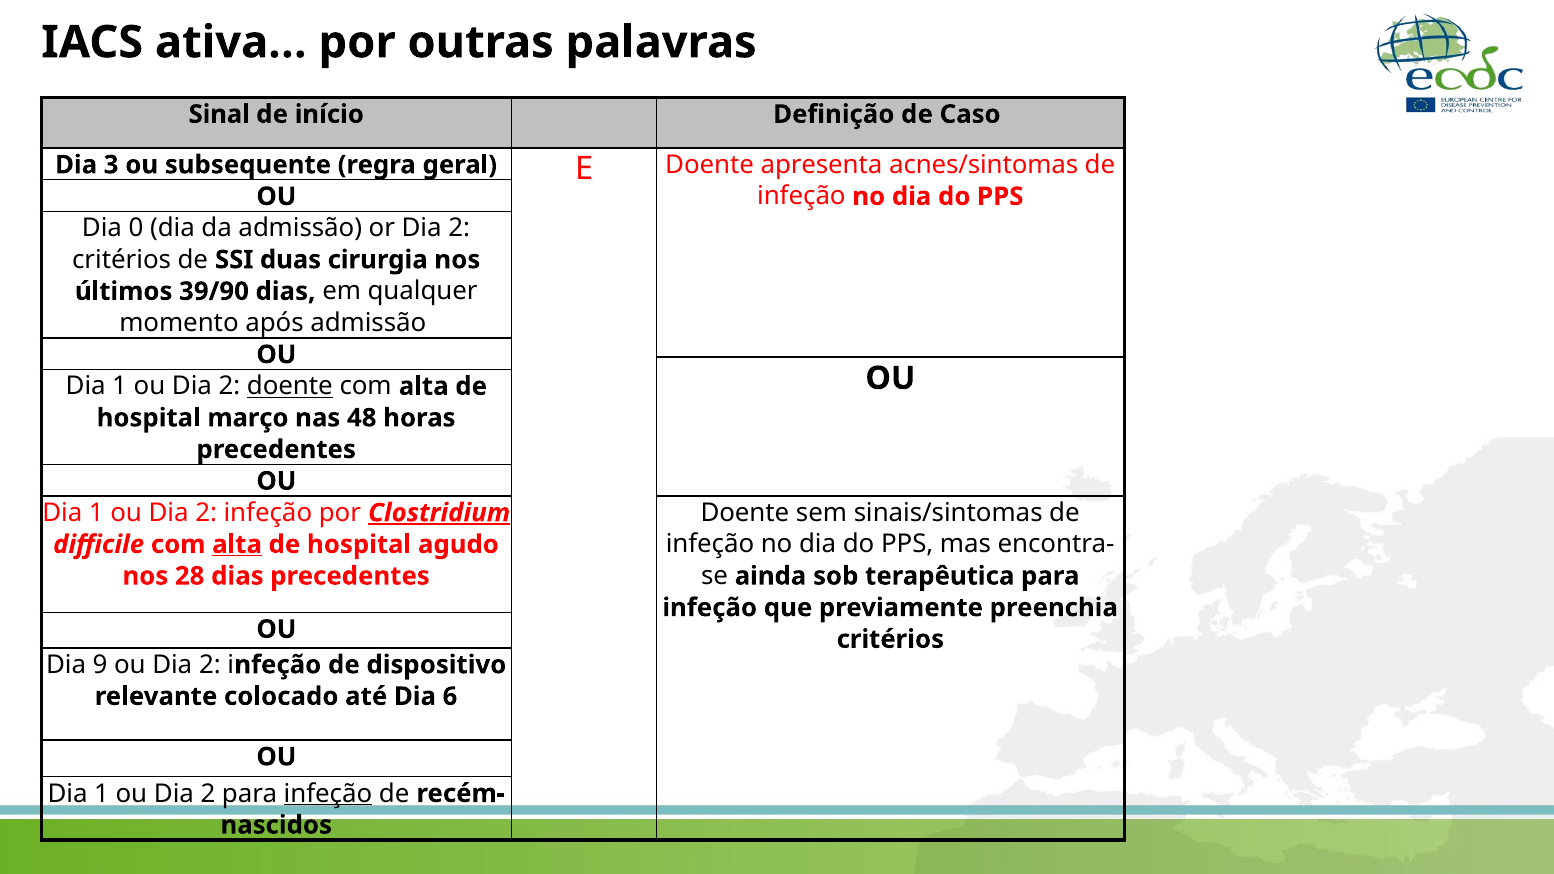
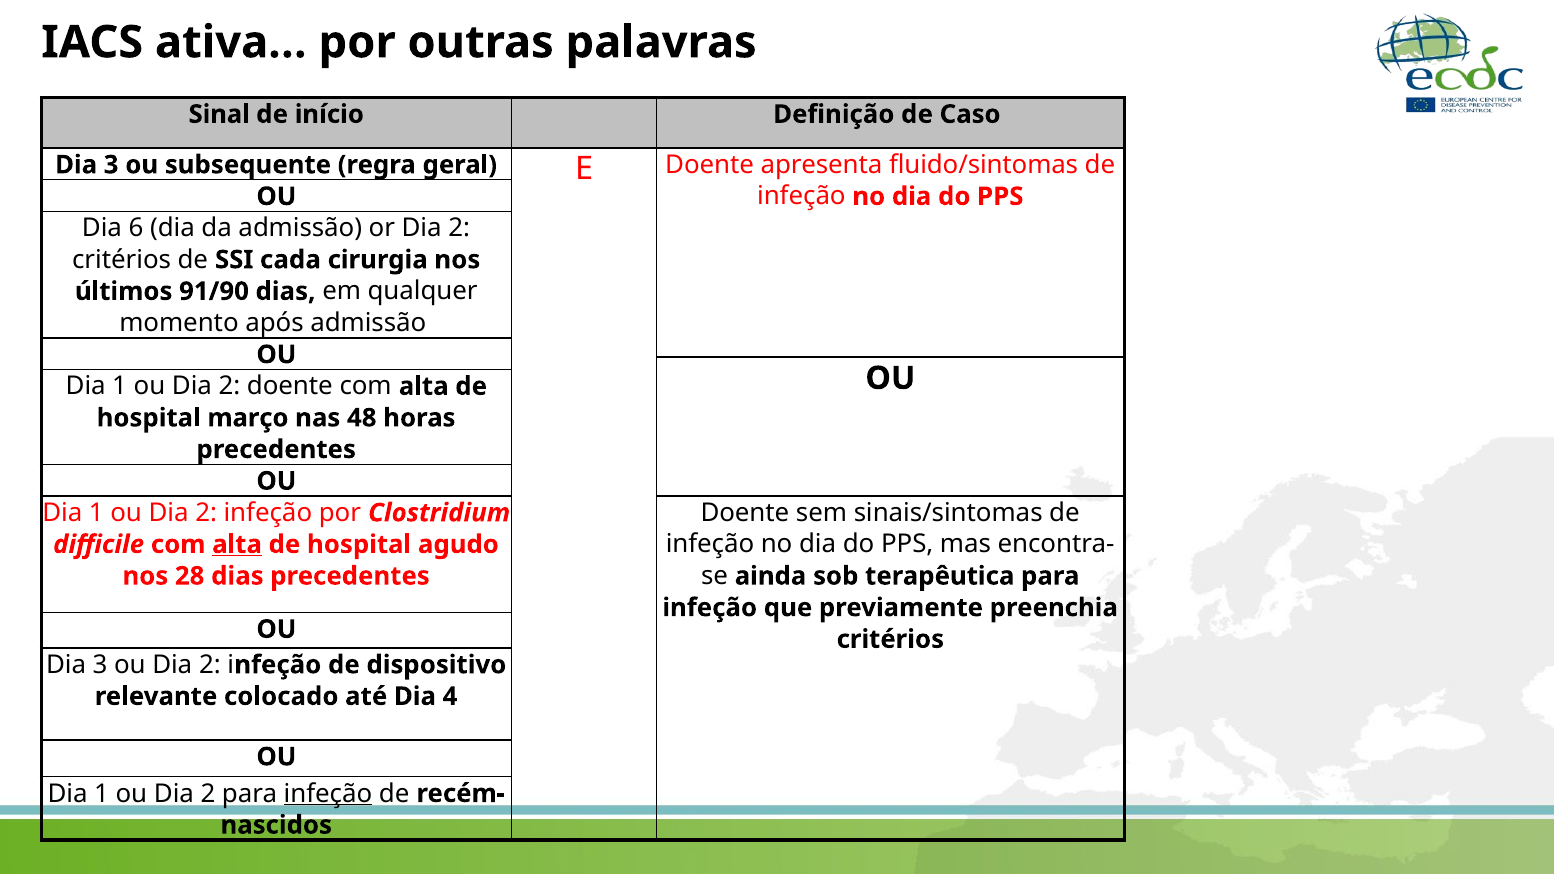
acnes/sintomas: acnes/sintomas -> fluido/sintomas (984, 165)
0: 0 -> 6 (136, 228)
duas: duas -> cada (290, 260)
39/90: 39/90 -> 91/90 (214, 291)
doente underline: present -> none (290, 386)
Clostridium underline: present -> none (439, 513)
9: 9 -> 3 (100, 665)
6: 6 -> 4 (450, 696)
